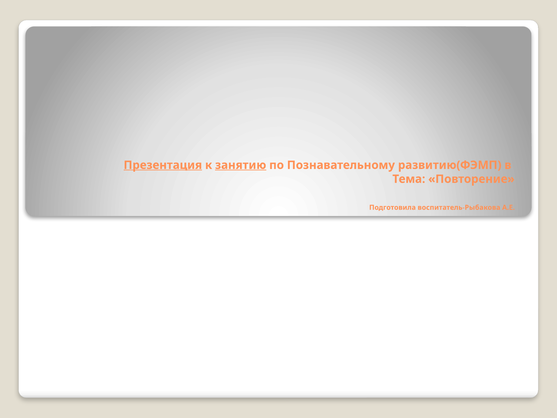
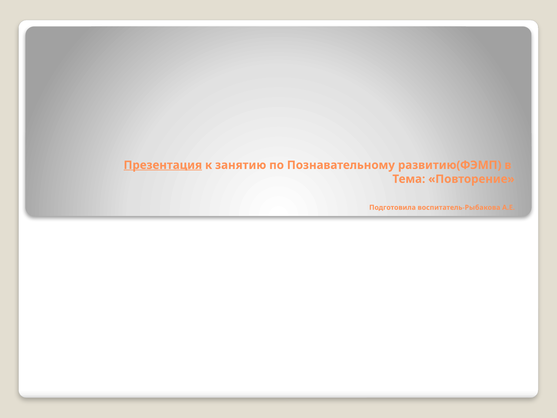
занятию underline: present -> none (241, 165)
